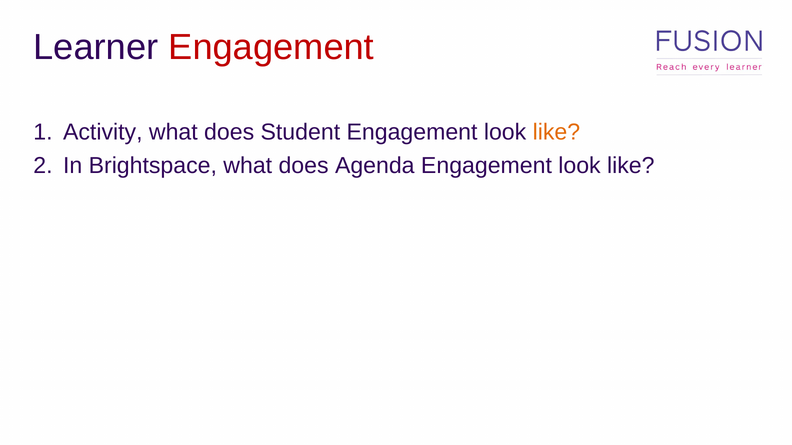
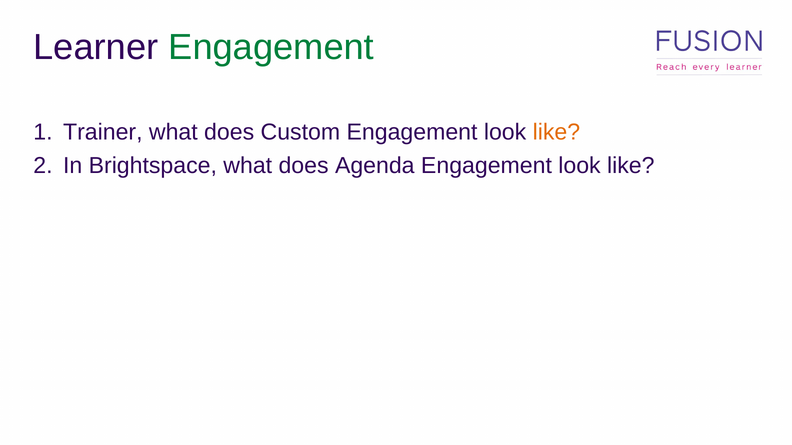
Engagement colour: red -> green (271, 47)
Activity: Activity -> Trainer (103, 132)
Student: Student -> Custom (300, 132)
